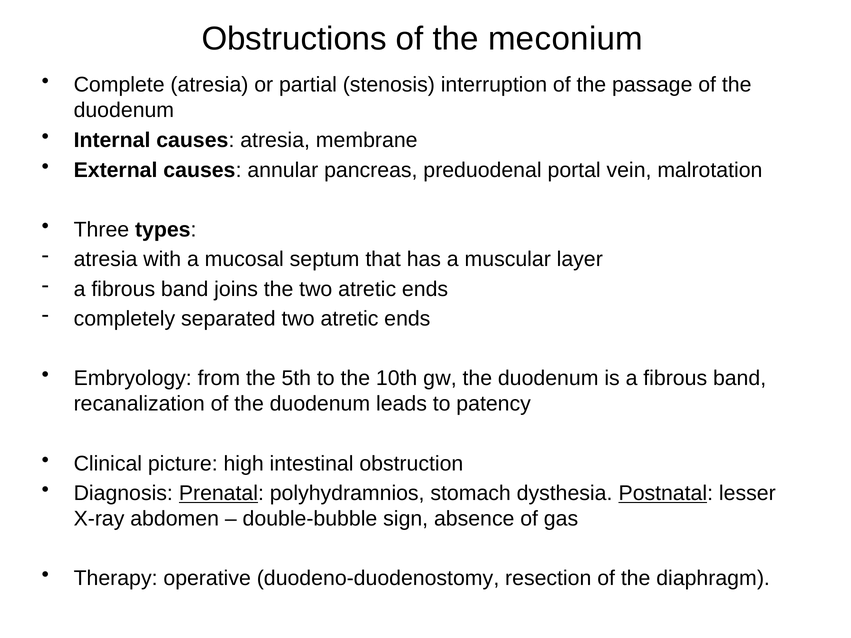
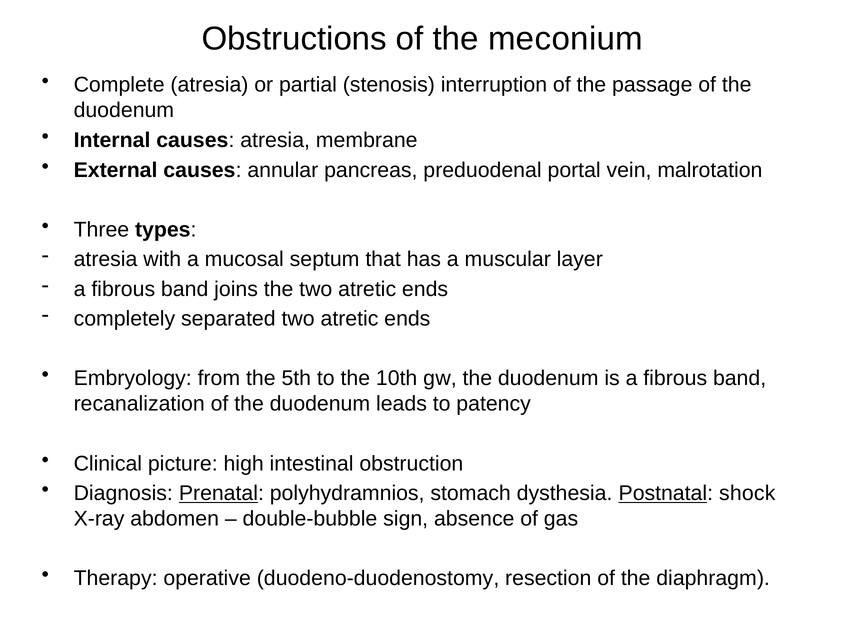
lesser: lesser -> shock (747, 493)
